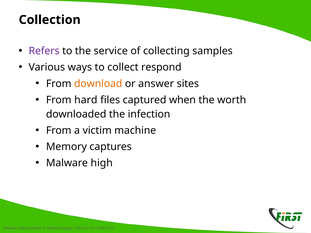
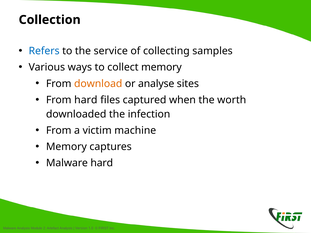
Refers colour: purple -> blue (44, 51)
collect respond: respond -> memory (161, 67)
answer: answer -> analyse (156, 84)
Malware high: high -> hard (102, 163)
